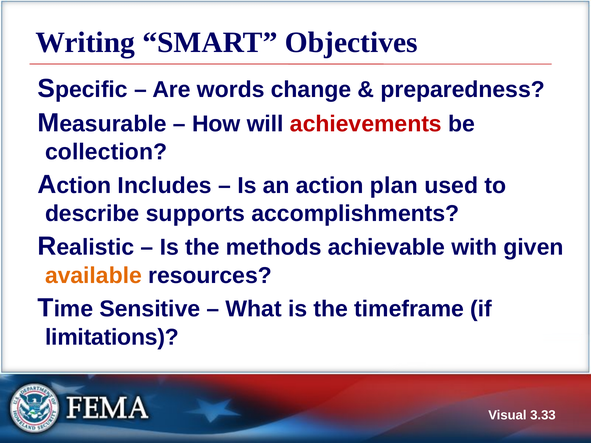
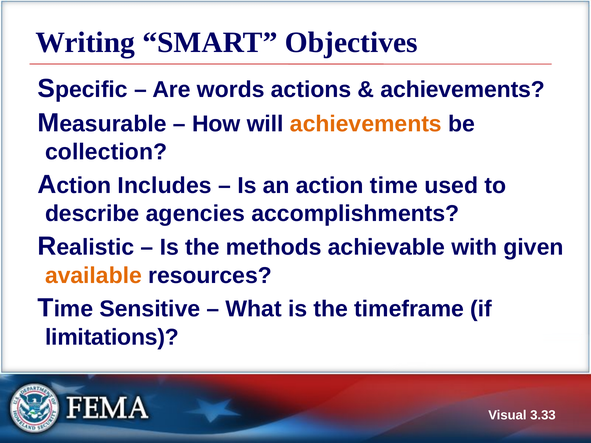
change: change -> actions (311, 90)
preparedness: preparedness -> achievements (463, 90)
achievements colour: red -> orange (366, 124)
plan: plan -> time (394, 186)
supports: supports -> agencies (195, 214)
